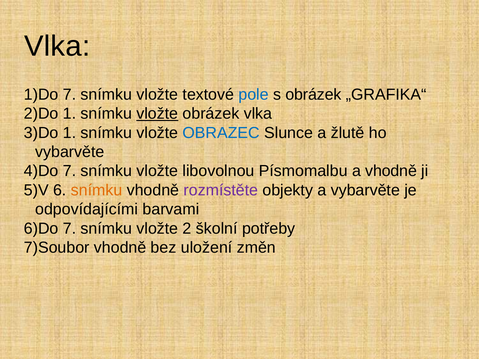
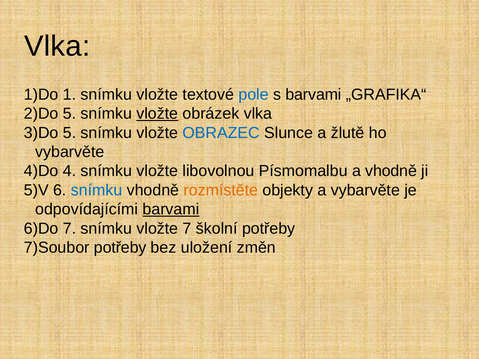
7: 7 -> 1 (70, 95)
s obrázek: obrázek -> barvami (314, 95)
1: 1 -> 5 (70, 114)
1: 1 -> 5 (70, 133)
7: 7 -> 4 (70, 171)
snímku colour: orange -> blue (97, 190)
rozmístěte colour: purple -> orange (221, 190)
barvami underline: none -> present (171, 209)
vložte 2: 2 -> 7 (187, 229)
vhodně: vhodně -> potřeby (120, 248)
